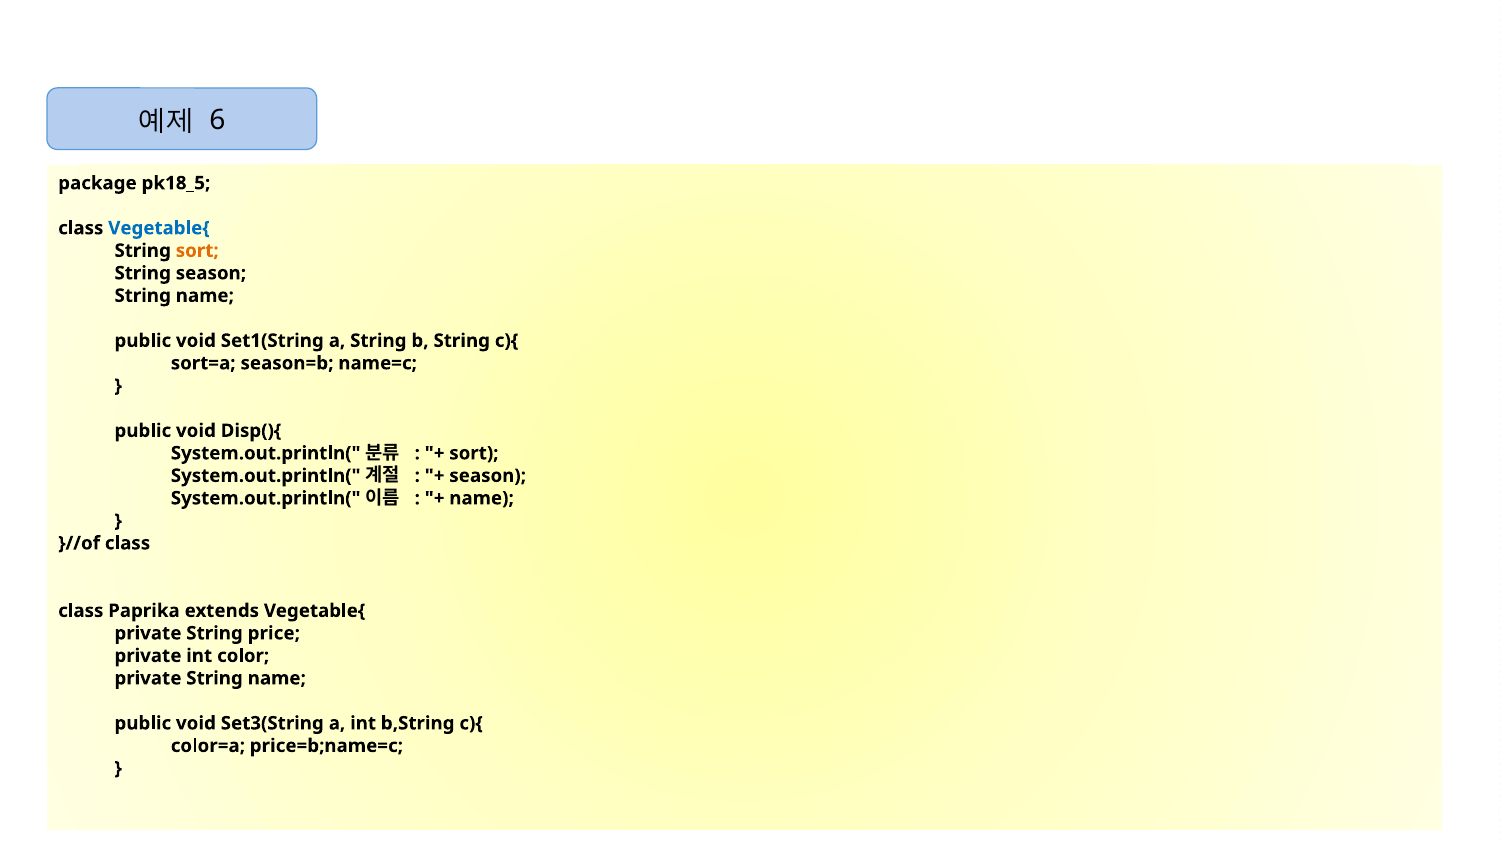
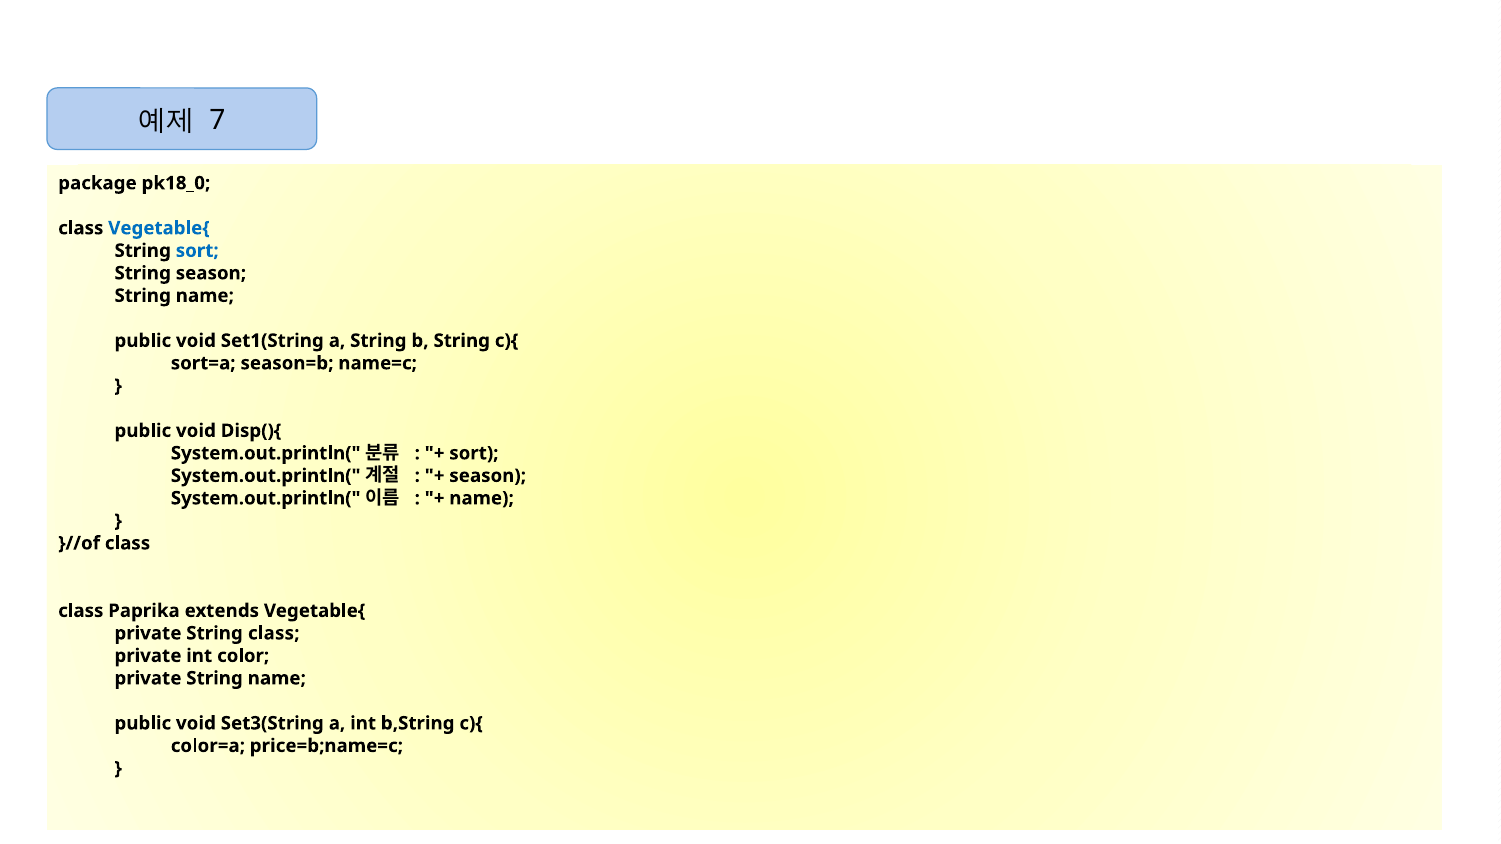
6: 6 -> 7 (217, 121)
pk18_5: pk18_5 -> pk18_0 (176, 183)
sort colour: orange -> blue (197, 251)
String price: price -> class (274, 633)
